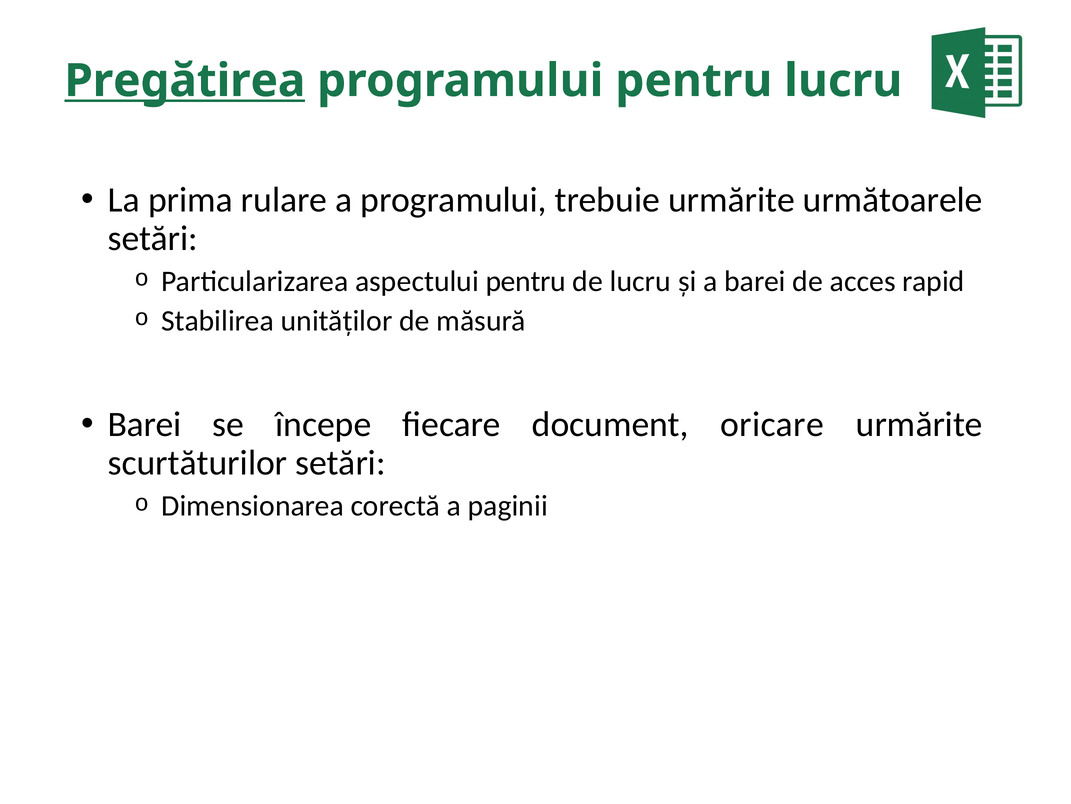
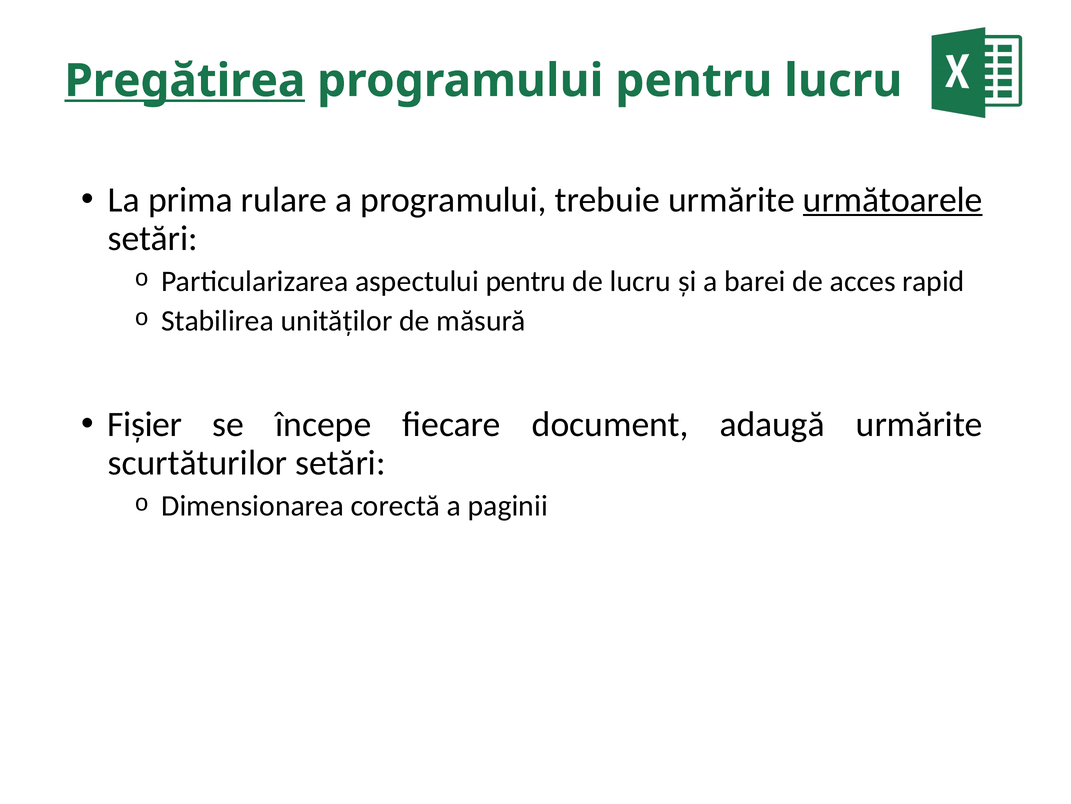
următoarele underline: none -> present (893, 200)
Barei: Barei -> Fişier (145, 424)
oricare: oricare -> adaugă (772, 424)
